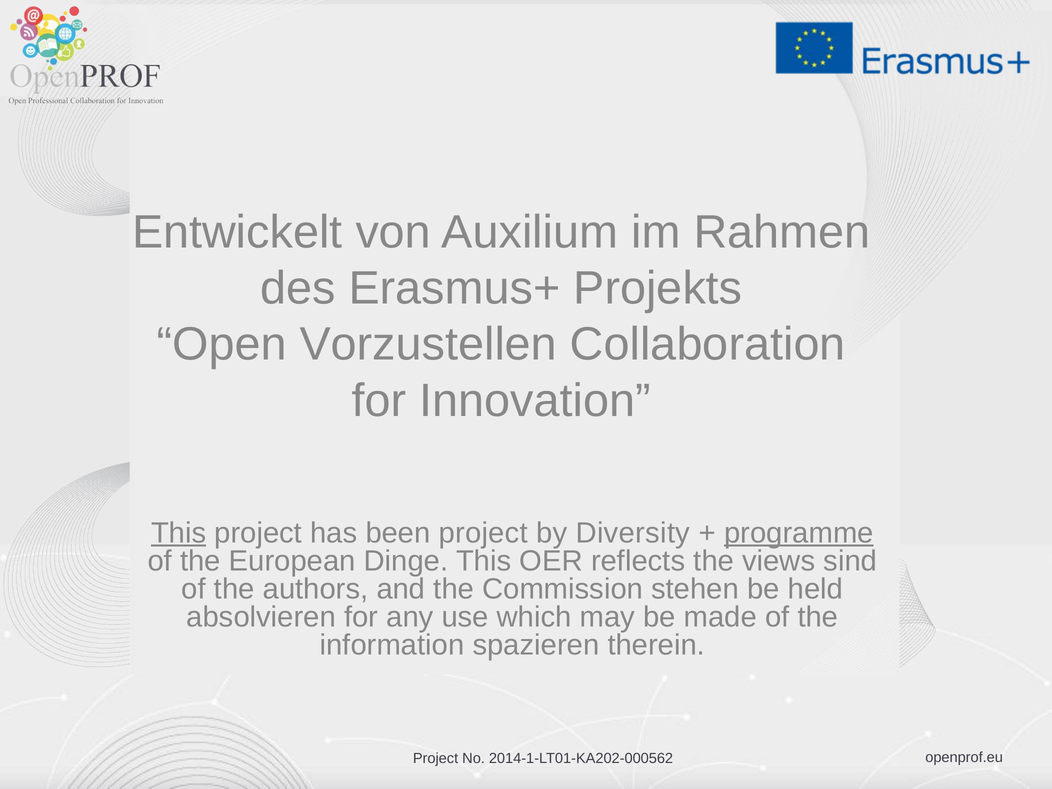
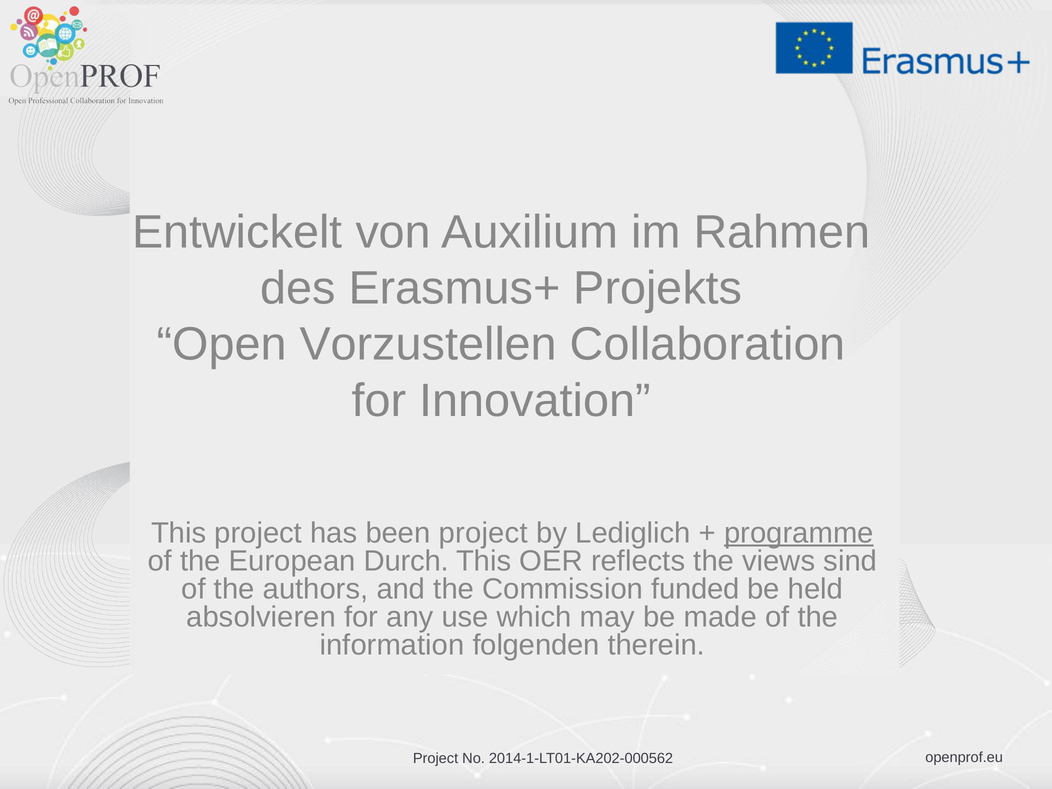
This underline: present -> none (179, 533)
Diversity: Diversity -> Lediglich (633, 533)
Dinge: Dinge -> Durch (406, 561)
stehen: stehen -> funded (695, 589)
spazieren: spazieren -> folgenden (536, 645)
